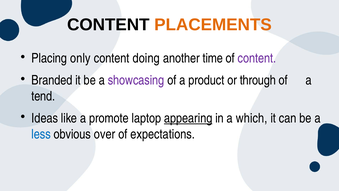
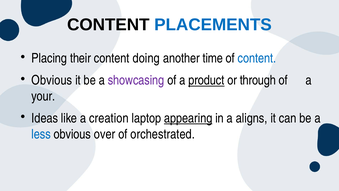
PLACEMENTS colour: orange -> blue (213, 25)
only: only -> their (80, 58)
content colour: purple -> blue (257, 58)
Branded: Branded -> Obvious (52, 80)
product underline: none -> present (206, 80)
tend: tend -> your (43, 96)
promote: promote -> creation (109, 118)
which: which -> aligns (252, 118)
expectations: expectations -> orchestrated (163, 134)
